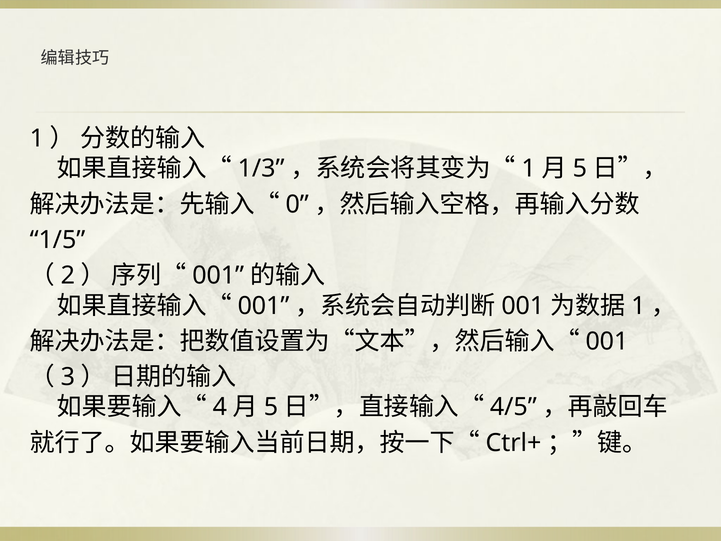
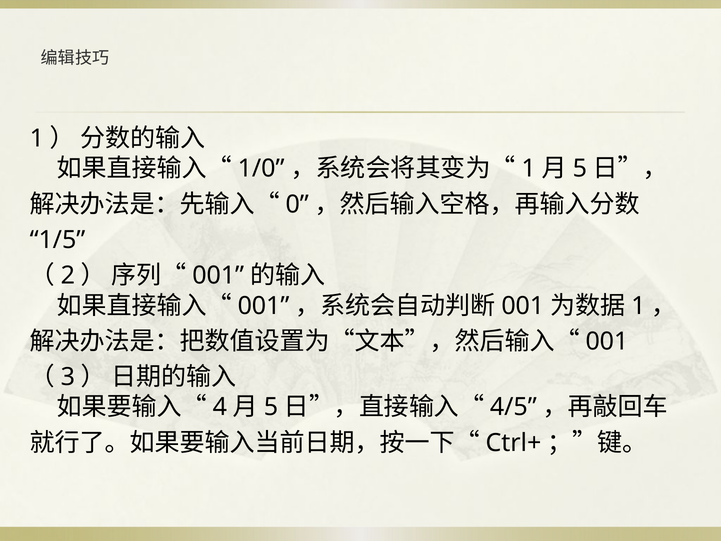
1/3: 1/3 -> 1/0 (261, 169)
